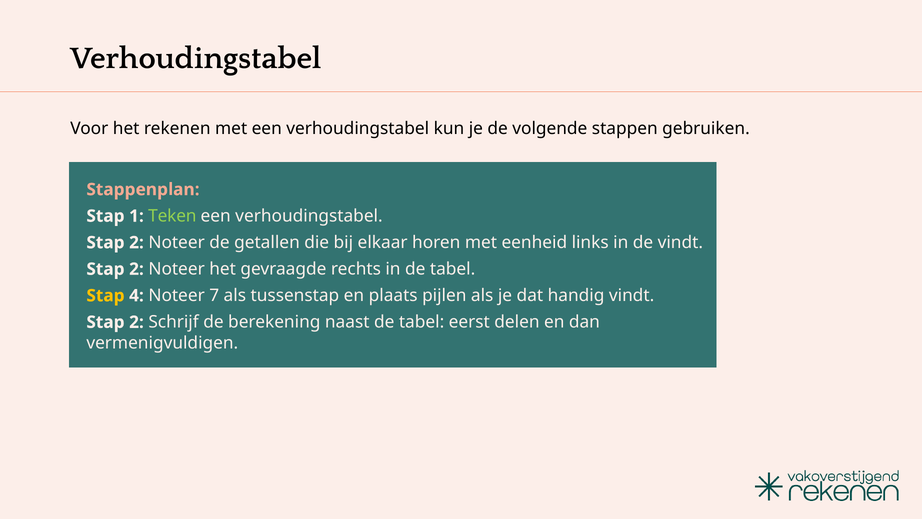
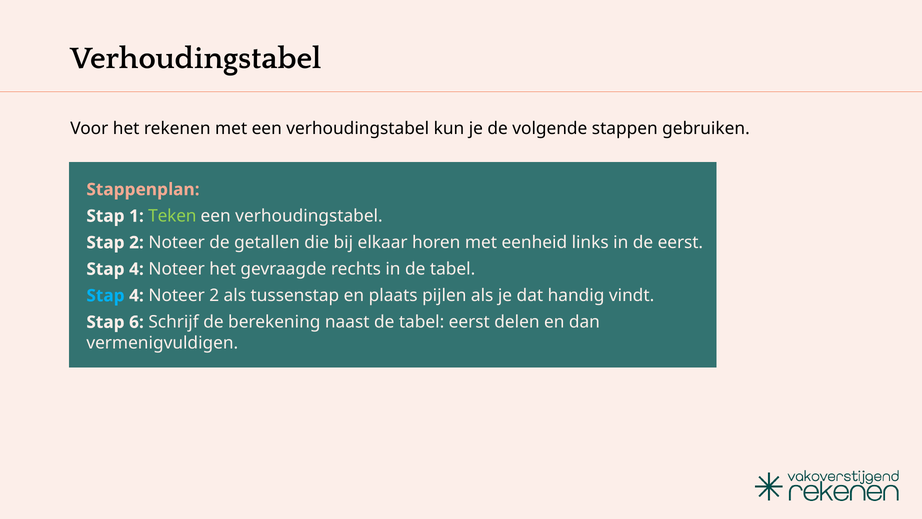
de vindt: vindt -> eerst (680, 242)
2: 2 -> 4 (136, 269)
Stap colour: yellow -> light blue (105, 295)
Noteer 7: 7 -> 2 (214, 295)
2: 2 -> 6 (136, 322)
